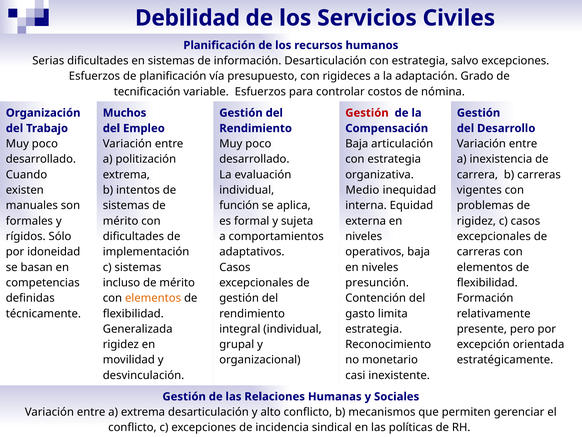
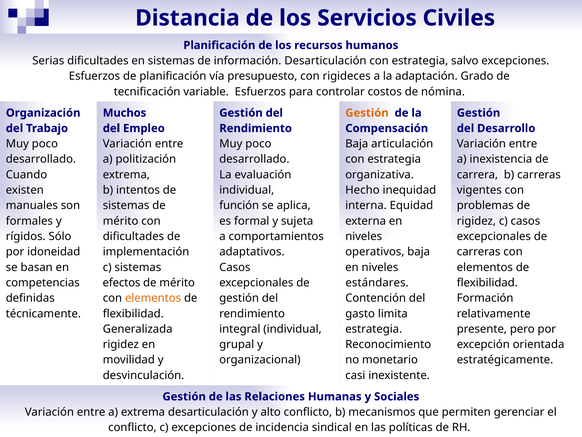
Debilidad: Debilidad -> Distancia (187, 18)
Gestión colour: red -> orange (367, 113)
Medio: Medio -> Hecho (362, 190)
incluso: incluso -> efectos (122, 282)
presunción: presunción -> estándares (377, 282)
